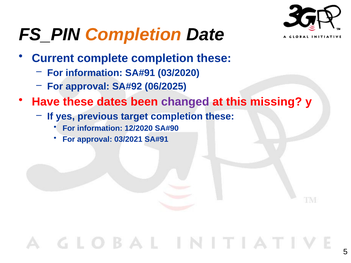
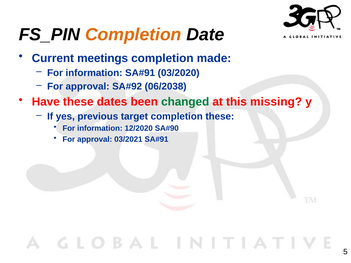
complete: complete -> meetings (103, 58)
these: these -> made (214, 58)
06/2025: 06/2025 -> 06/2038 (166, 87)
changed colour: purple -> green (185, 102)
